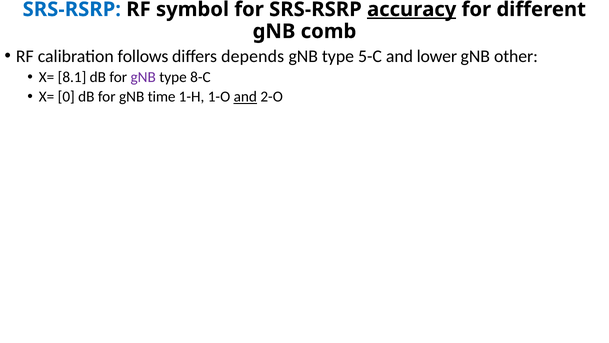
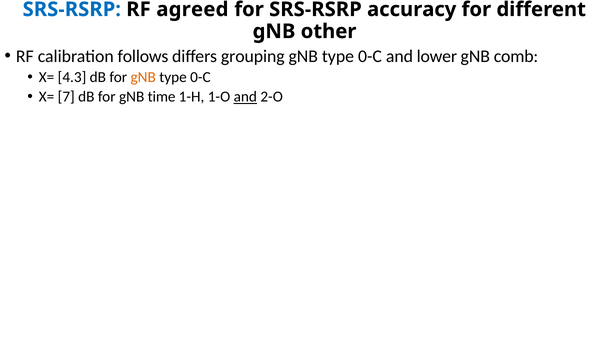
symbol: symbol -> agreed (192, 9)
accuracy underline: present -> none (412, 9)
comb: comb -> other (329, 31)
depends: depends -> grouping (253, 56)
5-C: 5-C -> 0-C (370, 56)
other: other -> comb (516, 56)
8.1: 8.1 -> 4.3 (72, 77)
gNB colour: purple -> orange (143, 77)
8-C: 8-C -> 0-C (200, 77)
0: 0 -> 7 (66, 97)
